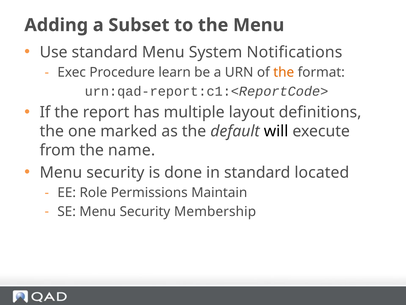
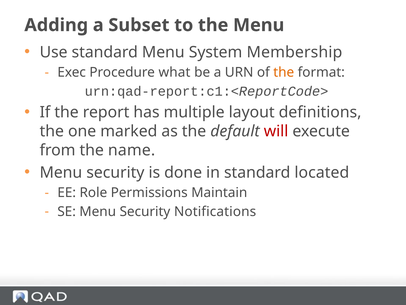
Notifications: Notifications -> Membership (294, 52)
learn: learn -> what (174, 72)
will colour: black -> red (276, 131)
Membership: Membership -> Notifications (215, 211)
